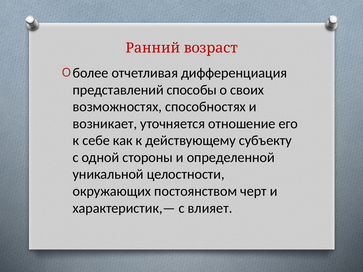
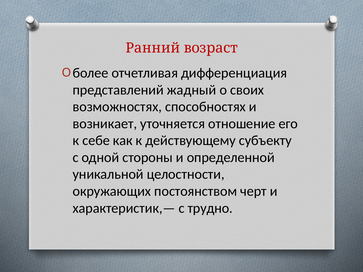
способы: способы -> жадный (192, 90)
влияет: влияет -> трудно (210, 208)
